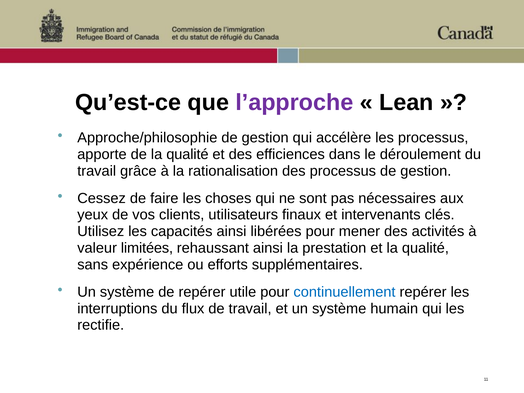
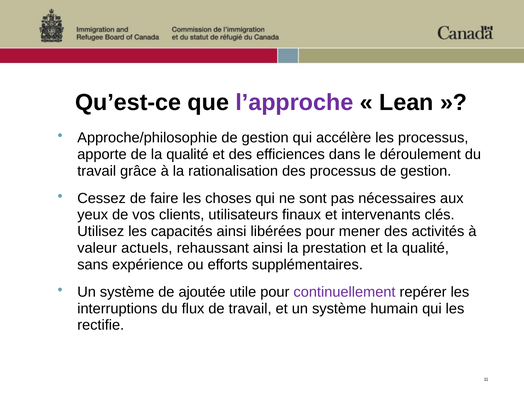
limitées: limitées -> actuels (147, 248)
de repérer: repérer -> ajoutée (202, 292)
continuellement colour: blue -> purple (344, 292)
